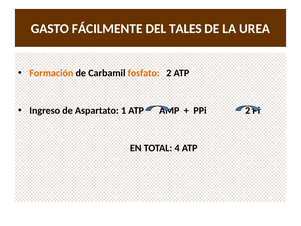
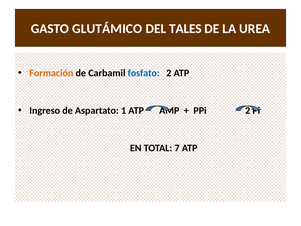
FÁCILMENTE: FÁCILMENTE -> GLUTÁMICO (107, 29)
fosfato colour: orange -> blue (144, 73)
4: 4 -> 7 (177, 148)
